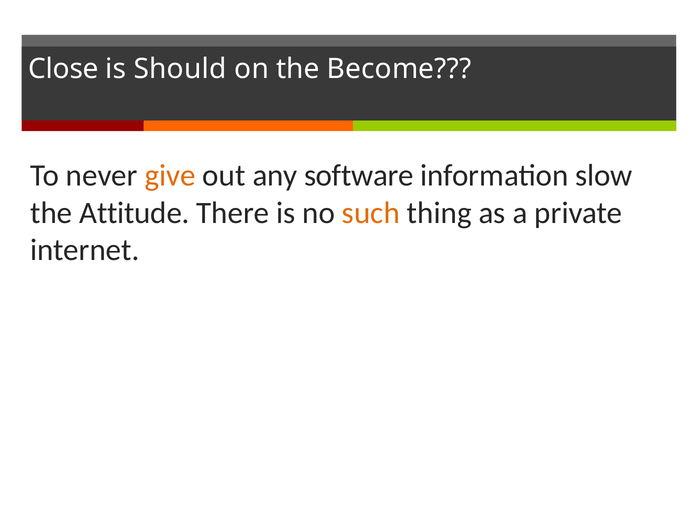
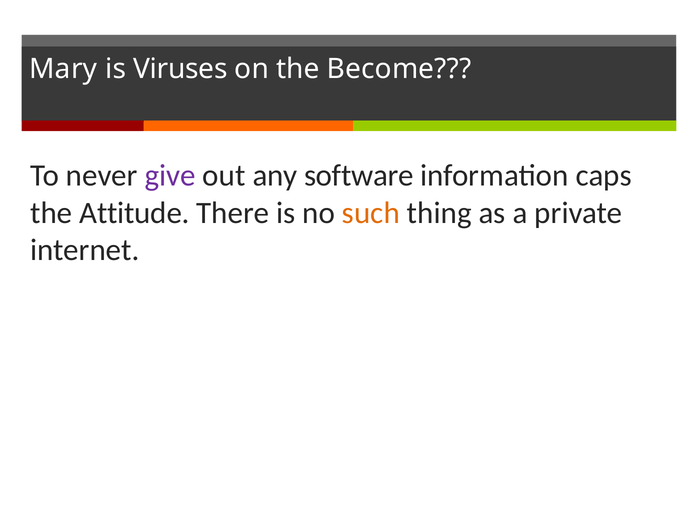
Close: Close -> Mary (63, 69)
Should: Should -> Viruses (180, 69)
give colour: orange -> purple (170, 176)
slow: slow -> caps (604, 176)
